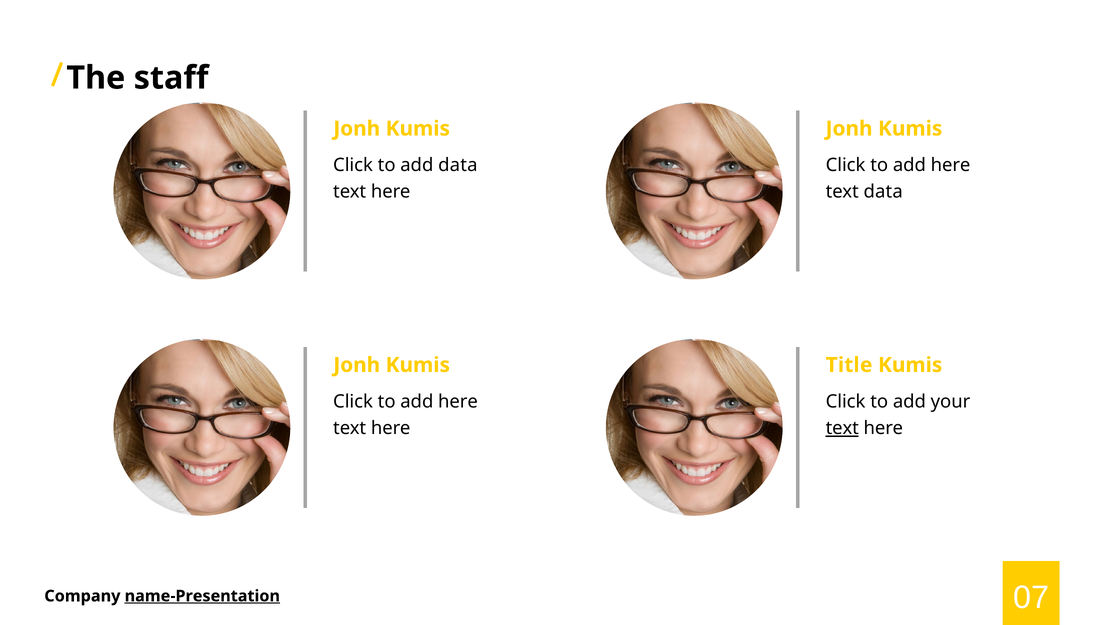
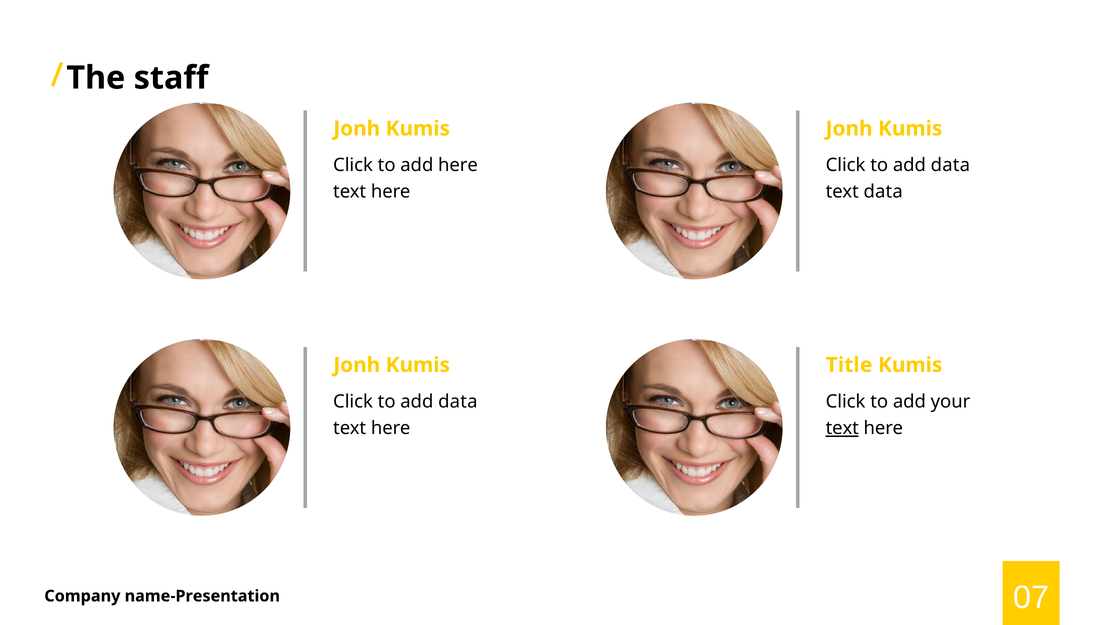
add data: data -> here (458, 165)
here: here -> data (950, 165)
here: here -> data (458, 402)
name-Presentation underline: present -> none (202, 596)
